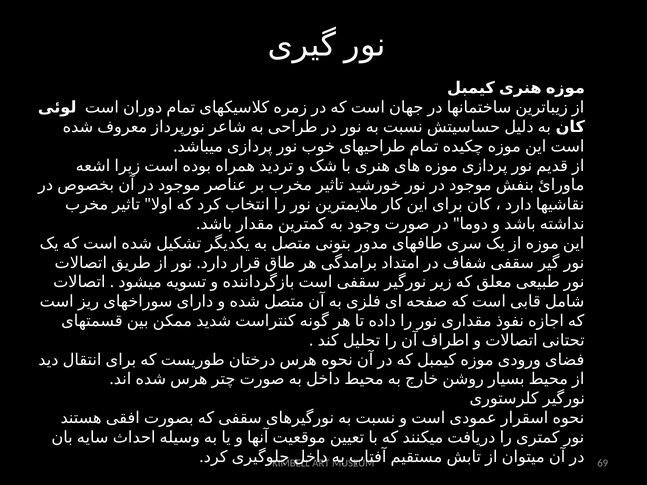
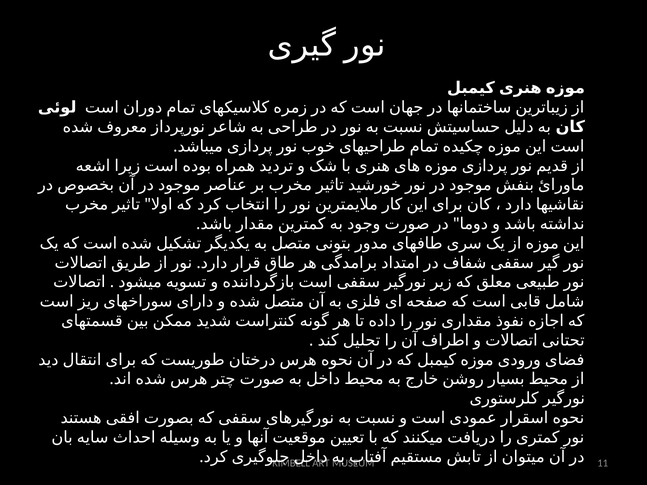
69: 69 -> 11 (603, 463)
